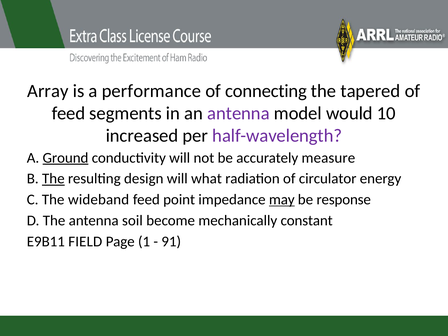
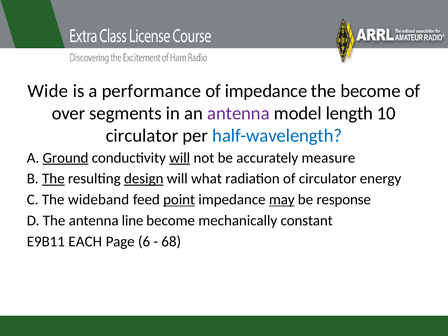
Array: Array -> Wide (48, 91)
of connecting: connecting -> impedance (266, 91)
the tapered: tapered -> become (371, 91)
feed: feed -> over (68, 113)
would: would -> length (349, 113)
increased: increased -> circulator (142, 136)
half-wavelength colour: purple -> blue (277, 136)
will underline: none -> present (180, 158)
design underline: none -> present (144, 179)
point underline: none -> present (179, 200)
soil: soil -> line (133, 221)
FIELD: FIELD -> EACH (85, 241)
1: 1 -> 6 (144, 241)
91: 91 -> 68 (171, 241)
